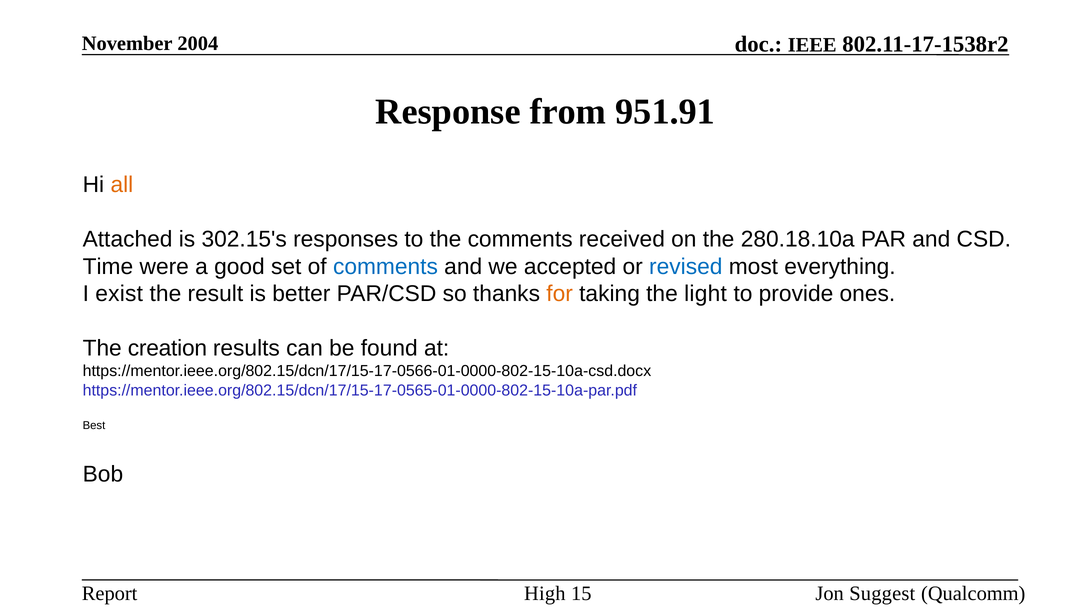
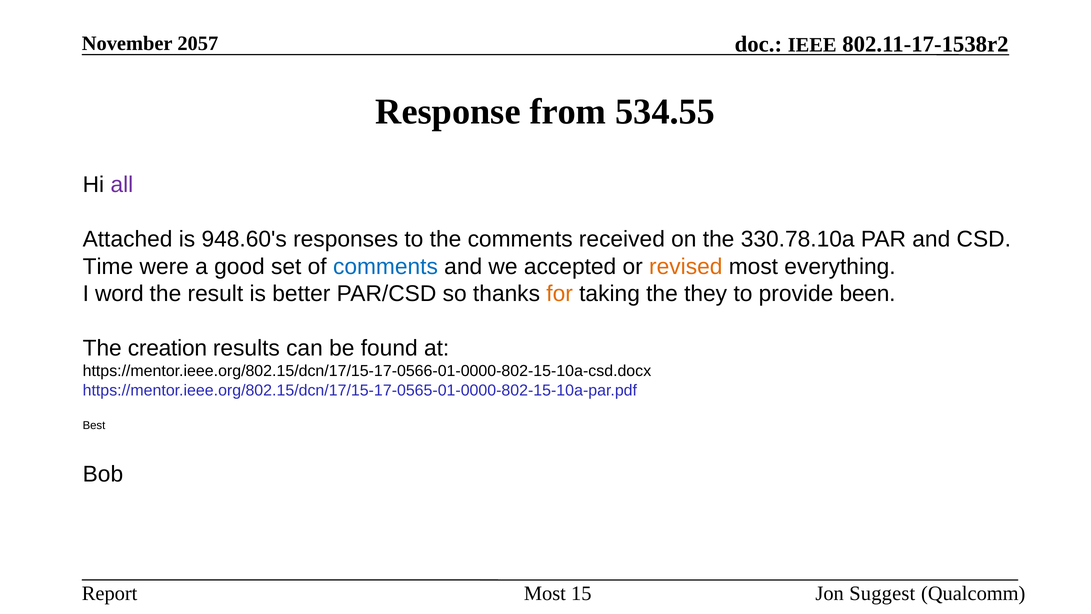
2004: 2004 -> 2057 (198, 43)
951.91: 951.91 -> 534.55 (665, 112)
all colour: orange -> purple (122, 185)
302.15's: 302.15's -> 948.60's (244, 239)
280.18.10a: 280.18.10a -> 330.78.10a (798, 239)
revised colour: blue -> orange (686, 266)
exist: exist -> word (119, 294)
light: light -> they (706, 294)
ones: ones -> been (868, 294)
High: High -> Most (545, 593)
